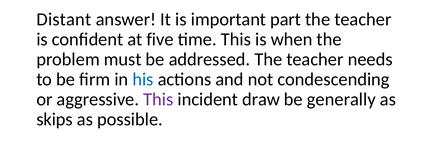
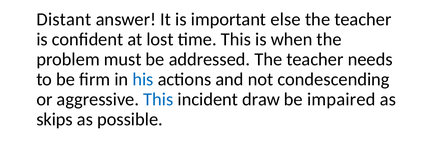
part: part -> else (286, 19)
five: five -> lost (160, 39)
This colour: purple -> blue (158, 99)
generally: generally -> impaired (341, 99)
